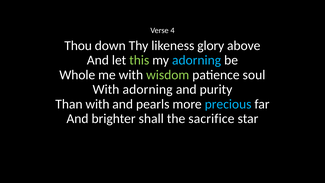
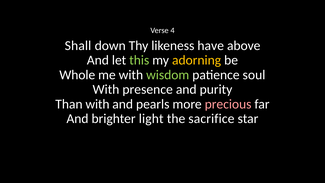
Thou: Thou -> Shall (78, 45)
glory: glory -> have (211, 45)
adorning colour: light blue -> yellow (197, 60)
With adorning: adorning -> presence (148, 89)
precious colour: light blue -> pink (228, 104)
shall: shall -> light (151, 119)
